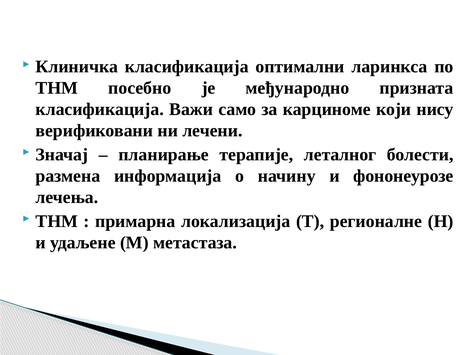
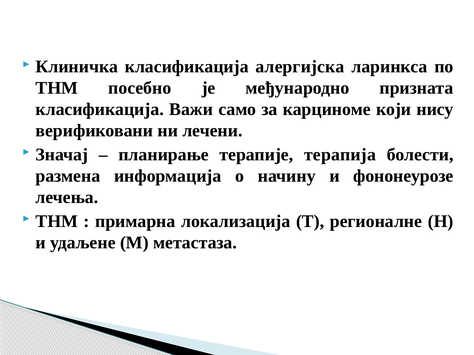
оптимални: оптимални -> алергијска (300, 67)
леталног: леталног -> терапија (340, 155)
